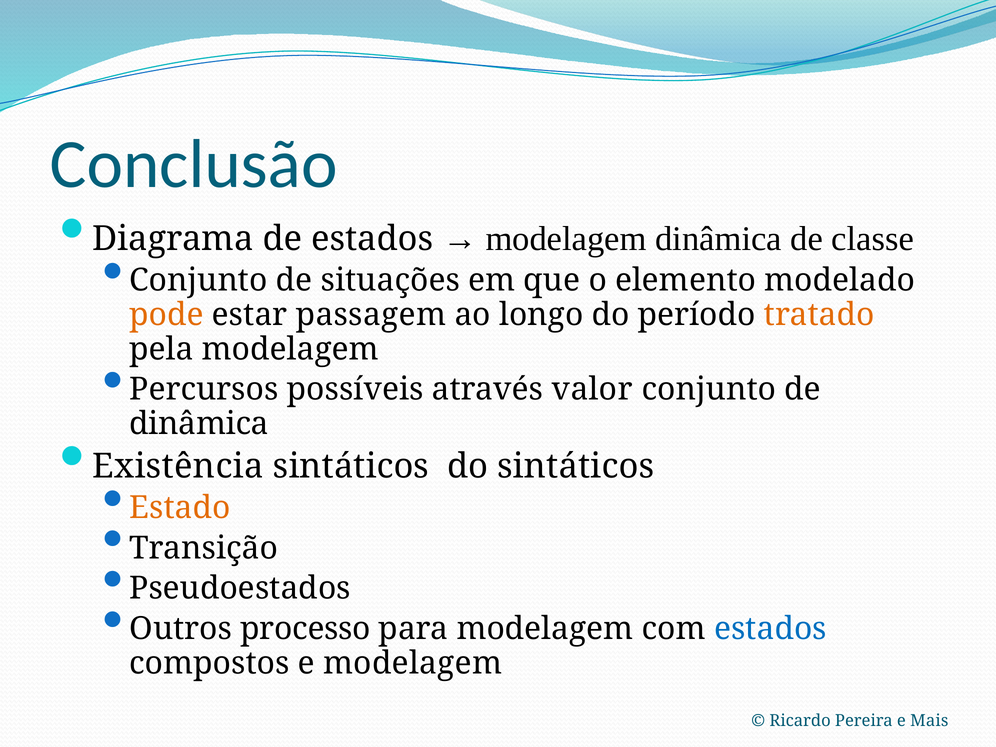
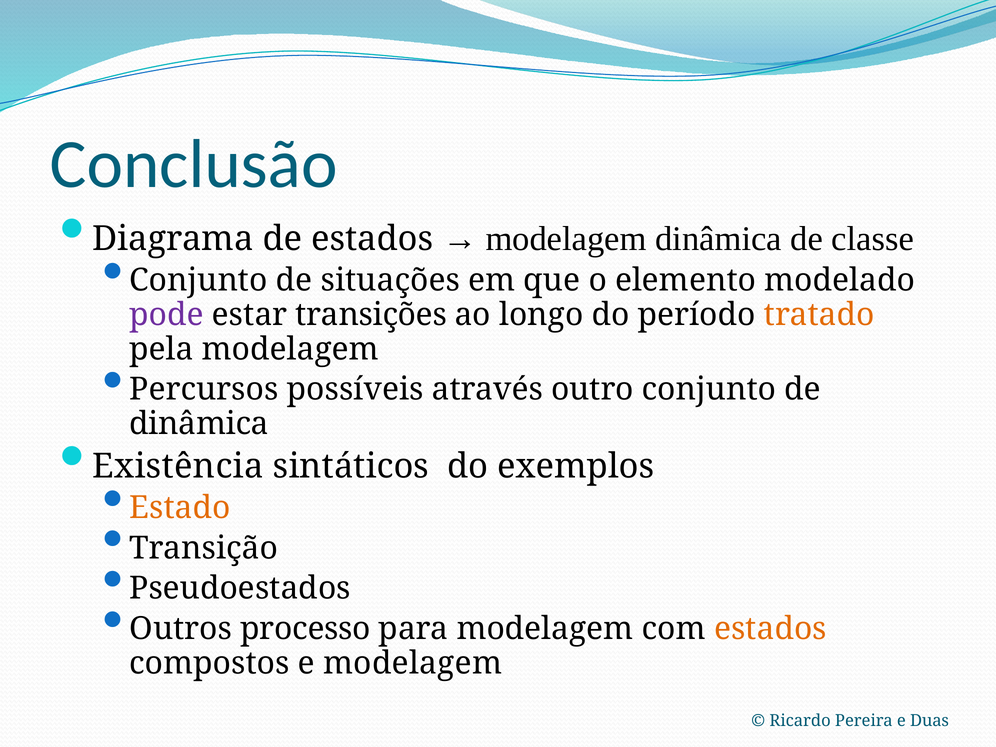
pode colour: orange -> purple (167, 315)
passagem: passagem -> transições (371, 315)
valor: valor -> outro (592, 389)
do sintáticos: sintáticos -> exemplos (576, 466)
estados colour: blue -> orange (770, 629)
Mais: Mais -> Duas (929, 721)
